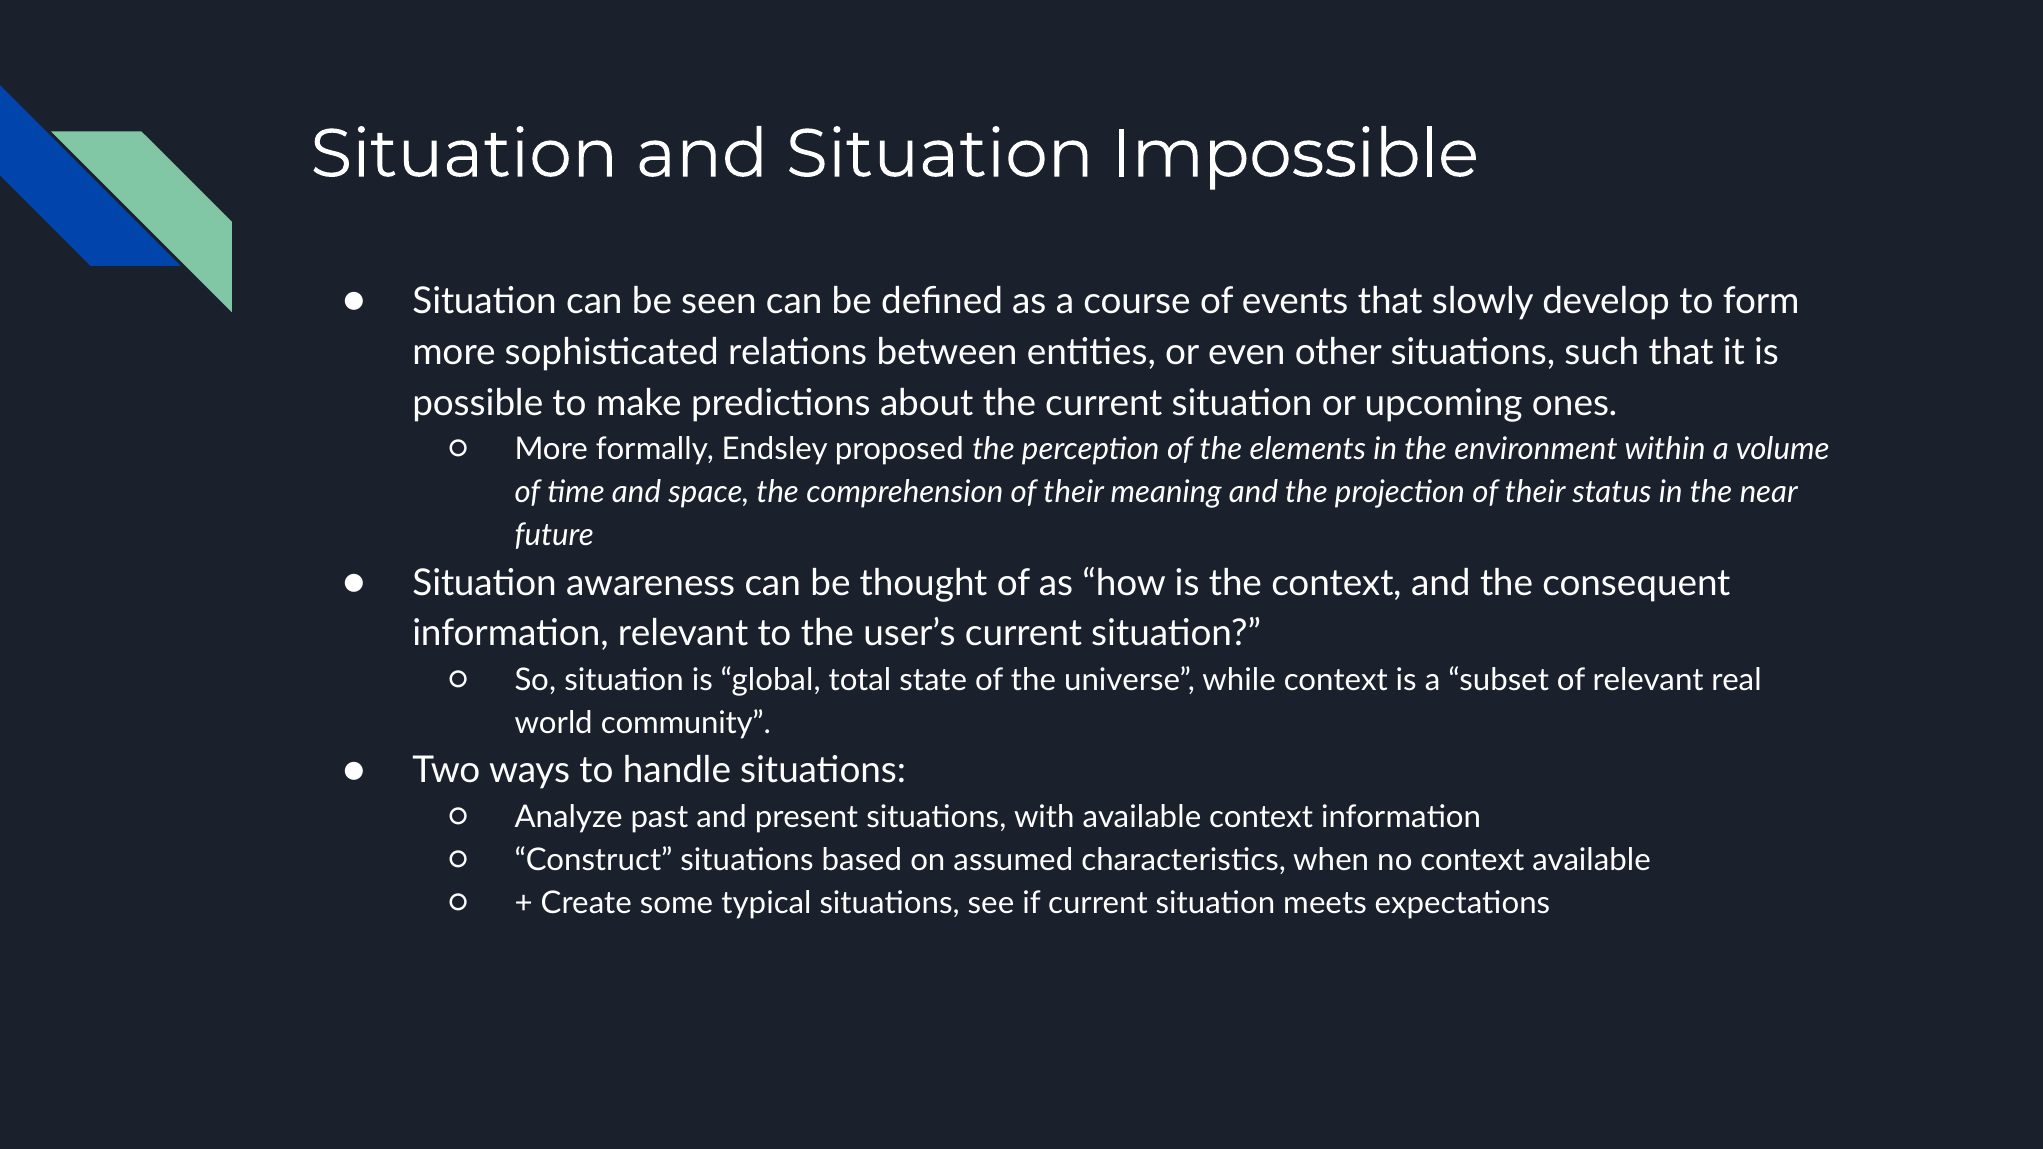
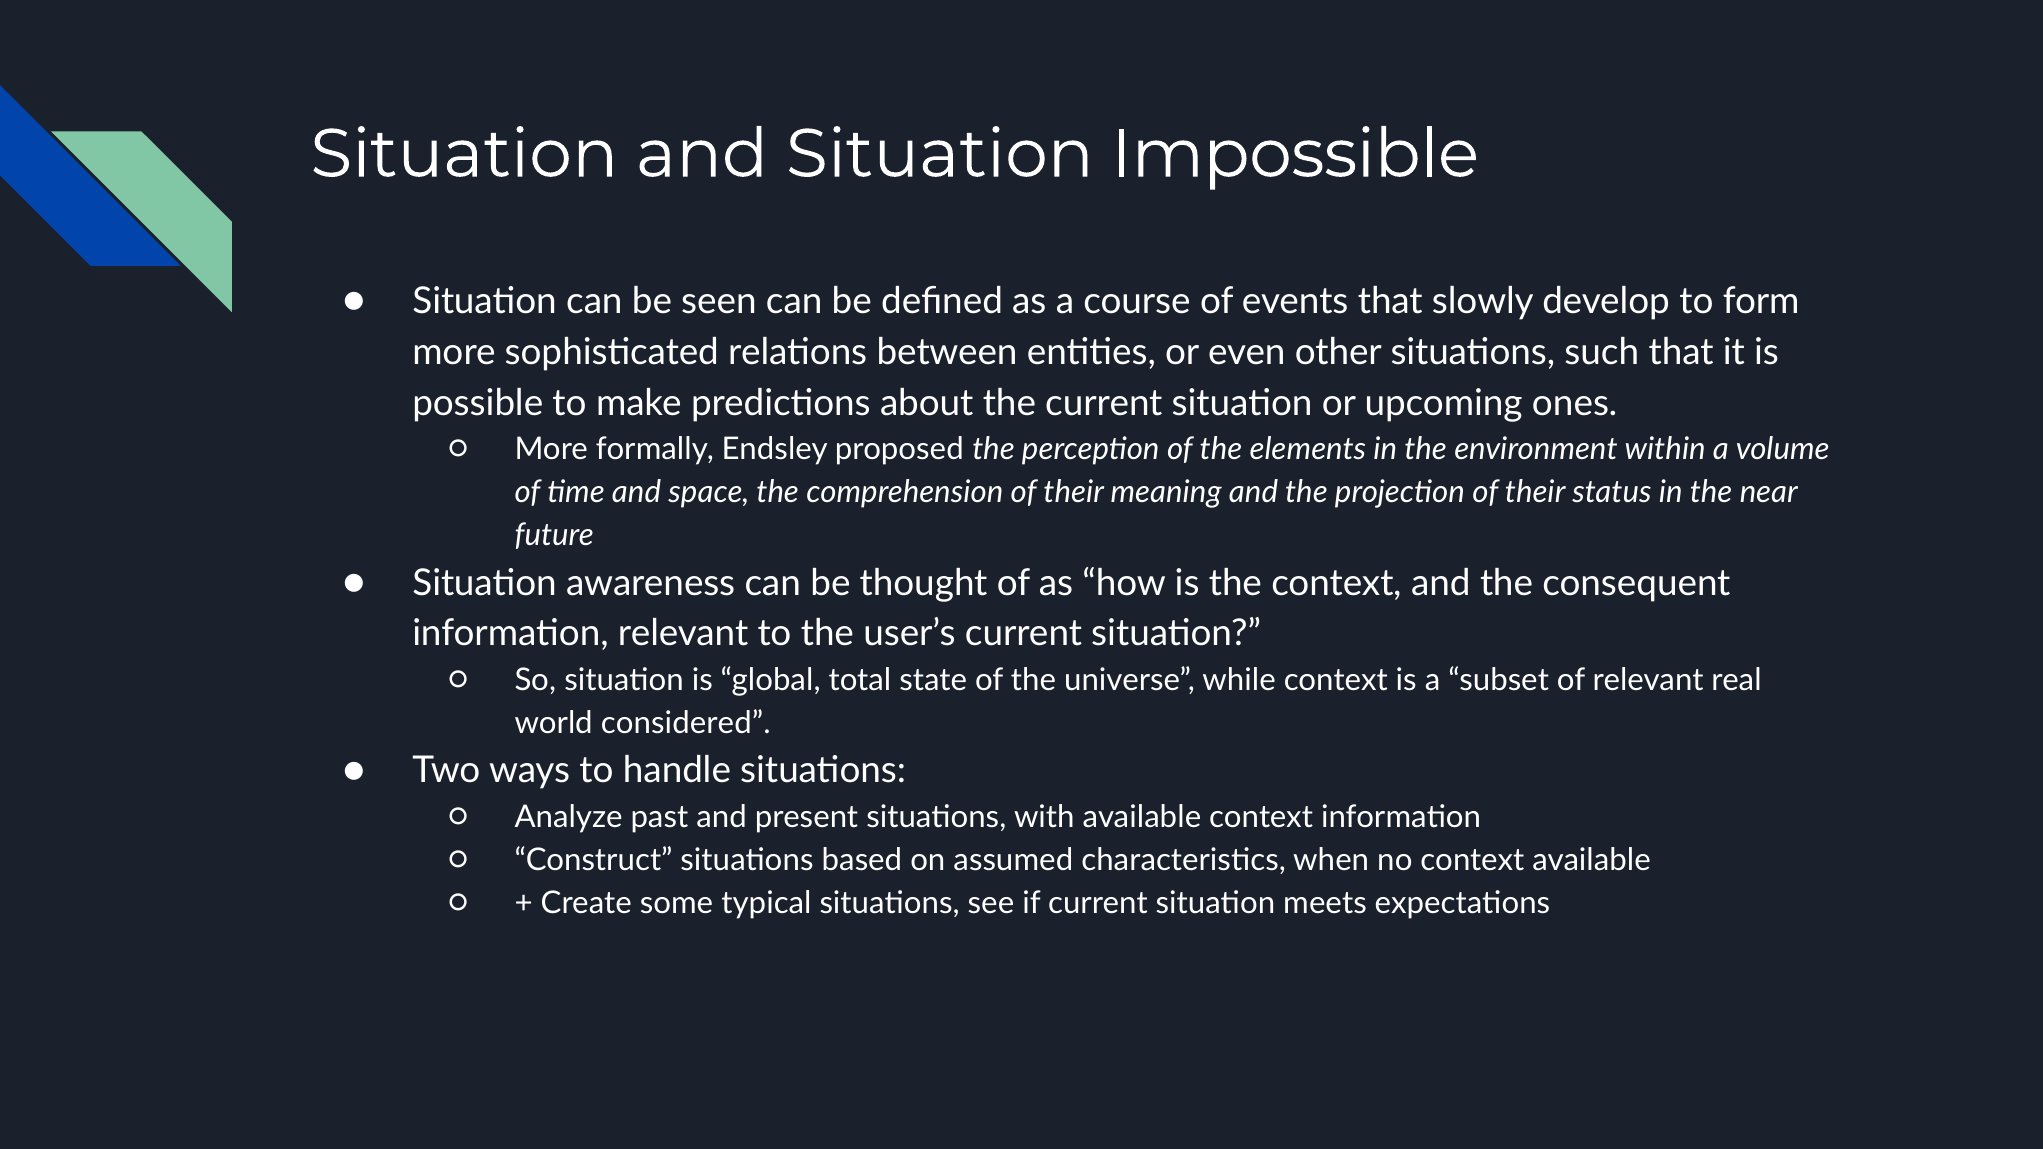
community: community -> considered (686, 723)
